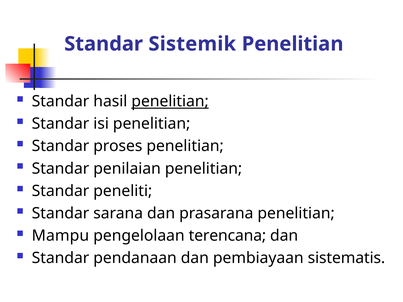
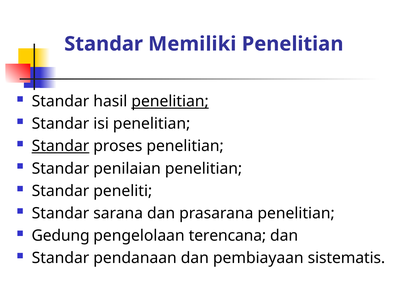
Sistemik: Sistemik -> Memiliki (192, 44)
Standar underline: none -> present (61, 146)
Mampu: Mampu -> Gedung (61, 236)
